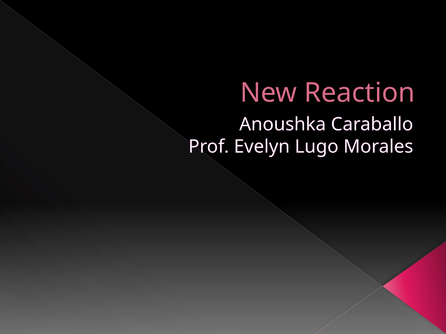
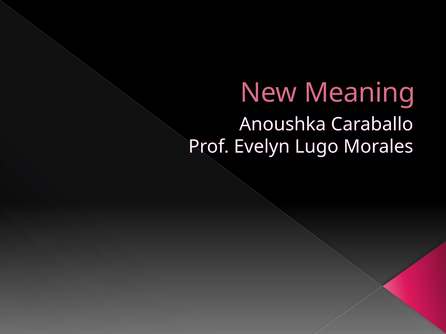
Reaction: Reaction -> Meaning (360, 93)
